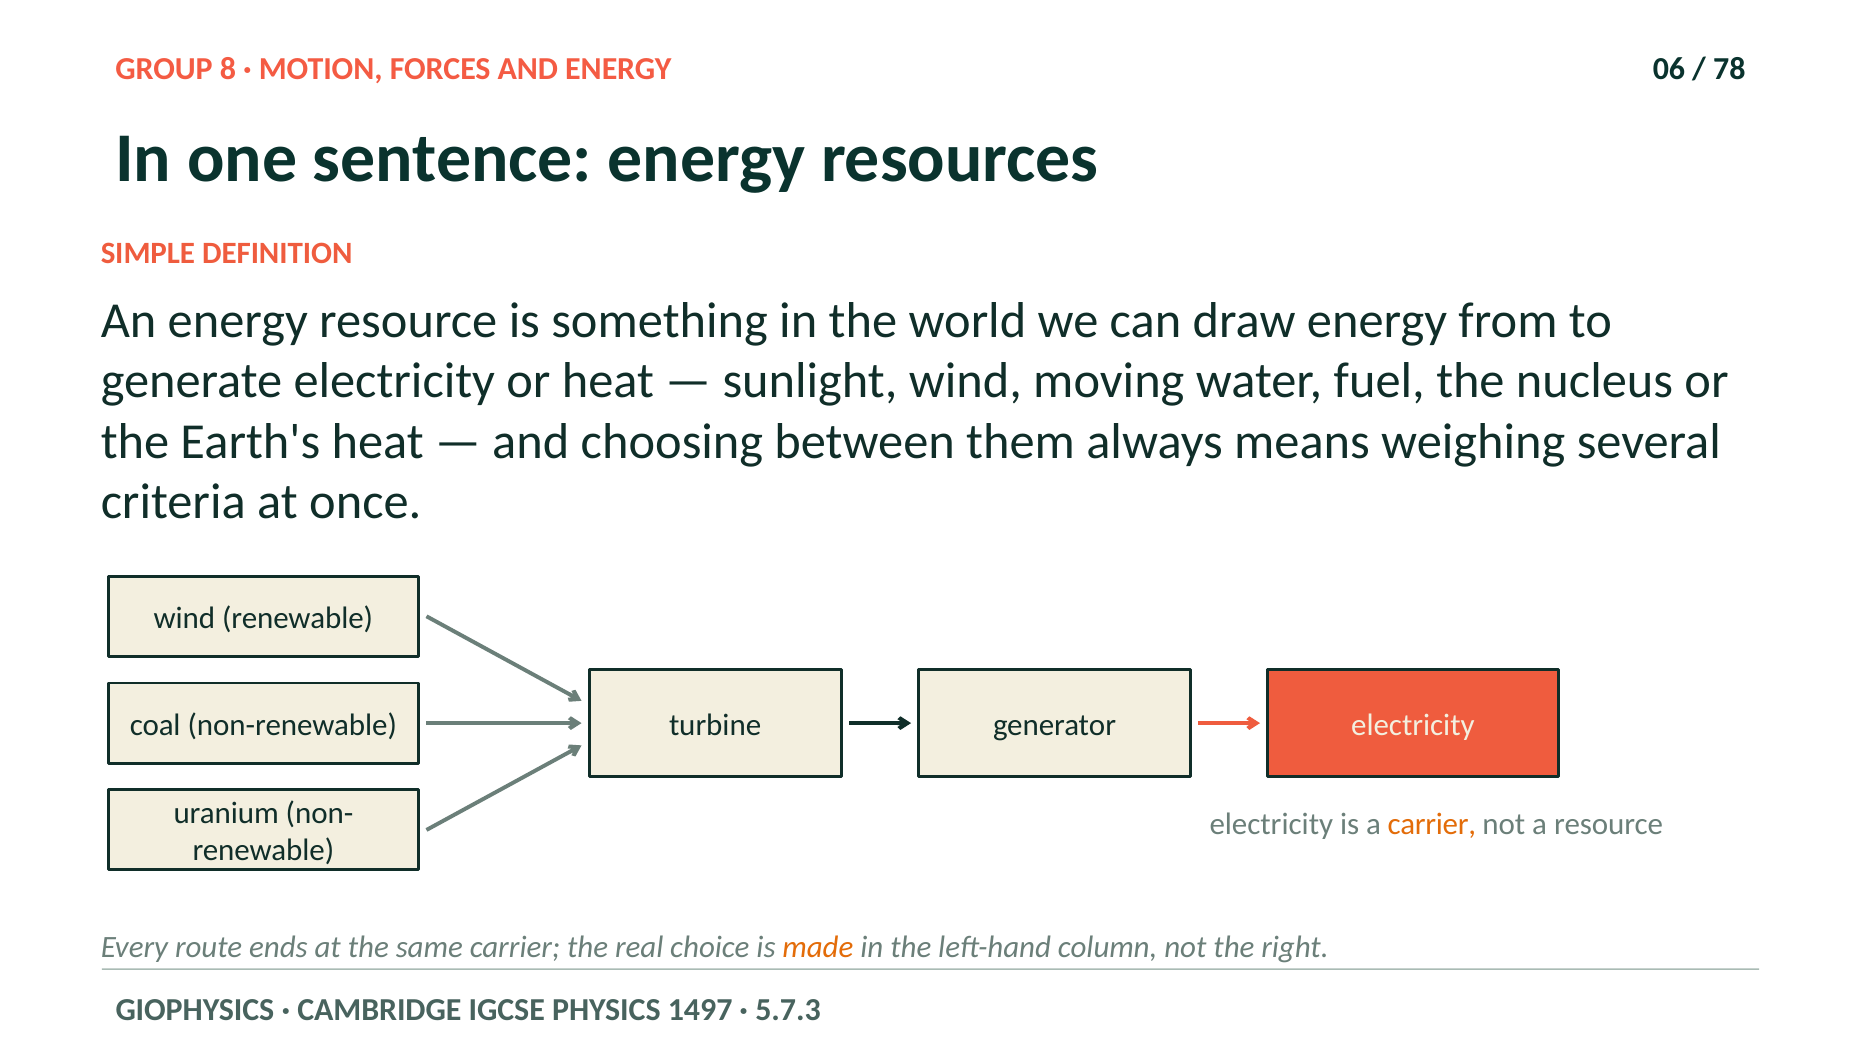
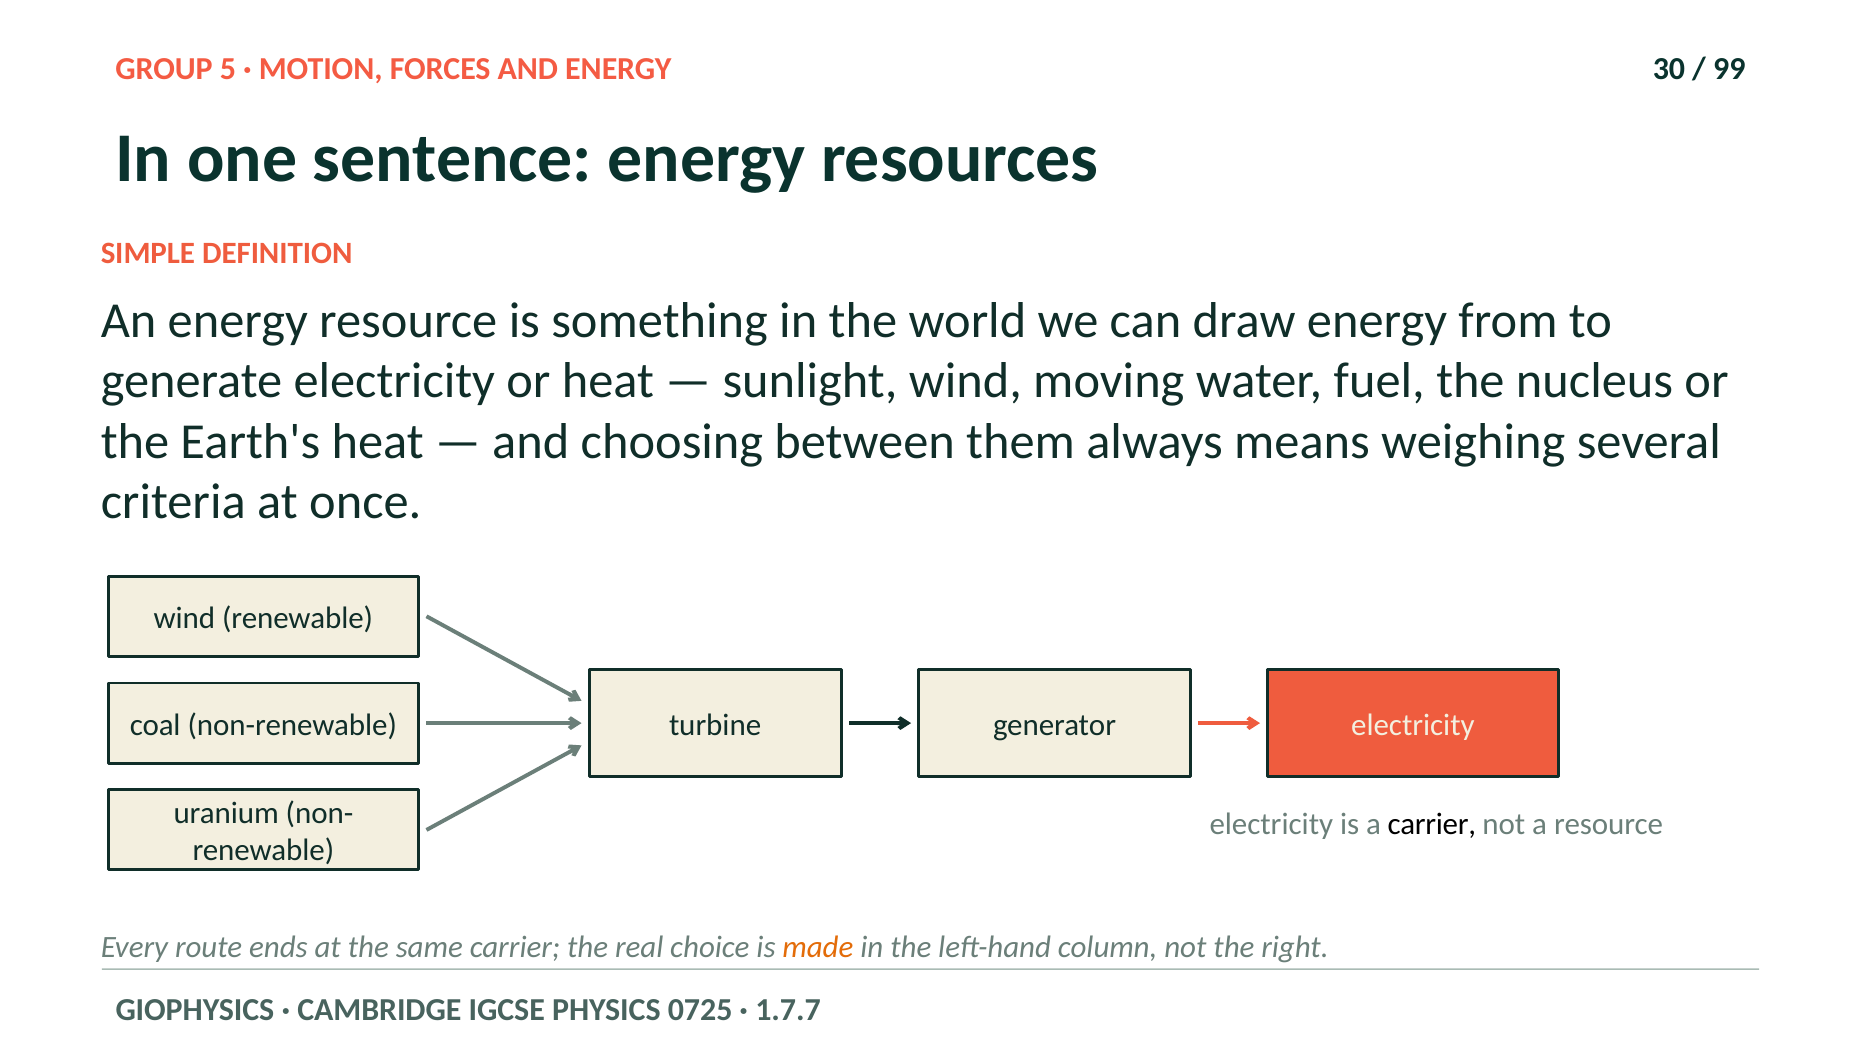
8: 8 -> 5 (228, 69)
06: 06 -> 30 (1669, 69)
78: 78 -> 99 (1729, 69)
carrier colour: orange -> black (1432, 824)
1497: 1497 -> 0725 (700, 1010)
5.7.3: 5.7.3 -> 1.7.7 (788, 1010)
